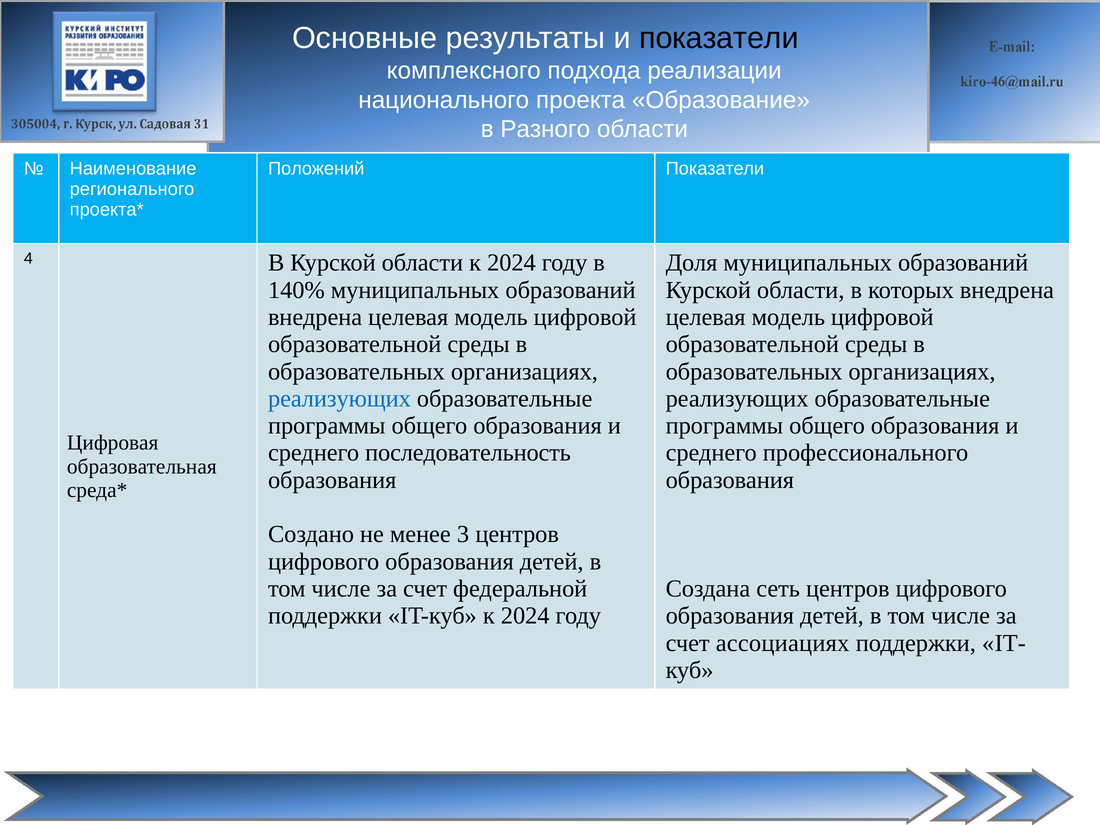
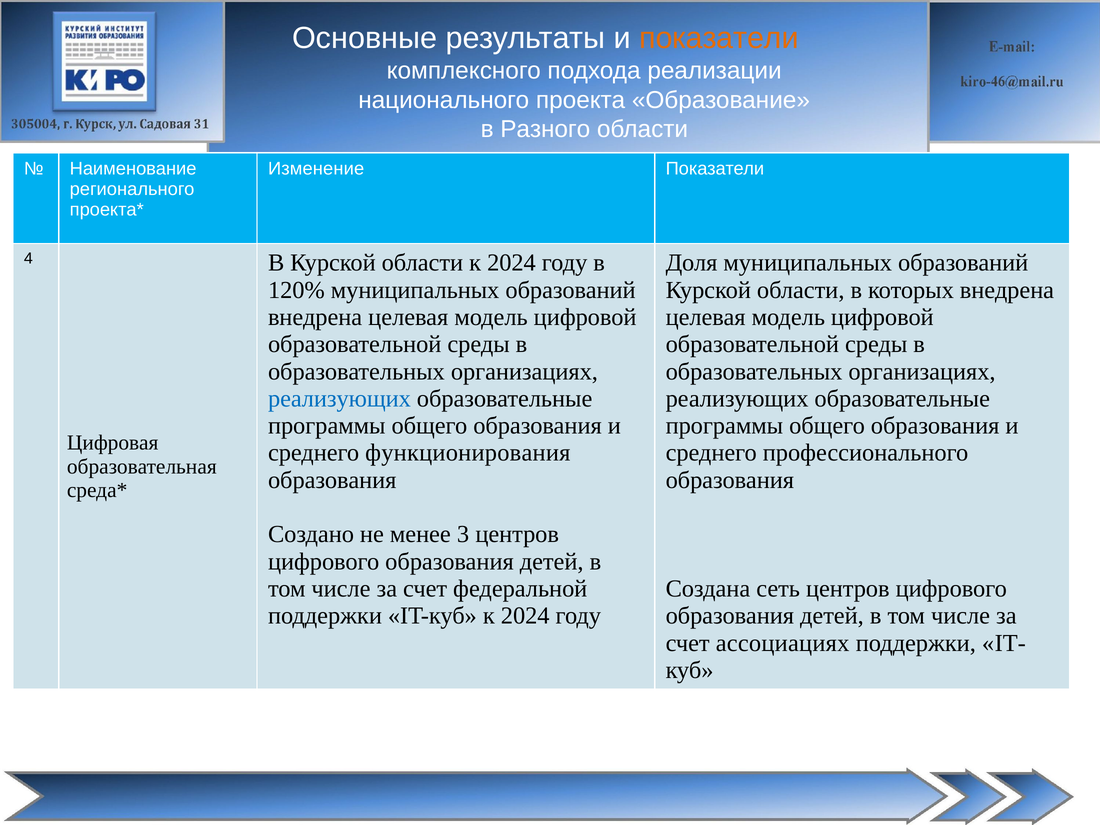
показатели colour: black -> orange (719, 38)
Положений: Положений -> Изменение (316, 169)
140%: 140% -> 120% (296, 290)
последовательность: последовательность -> функционирования (468, 453)
